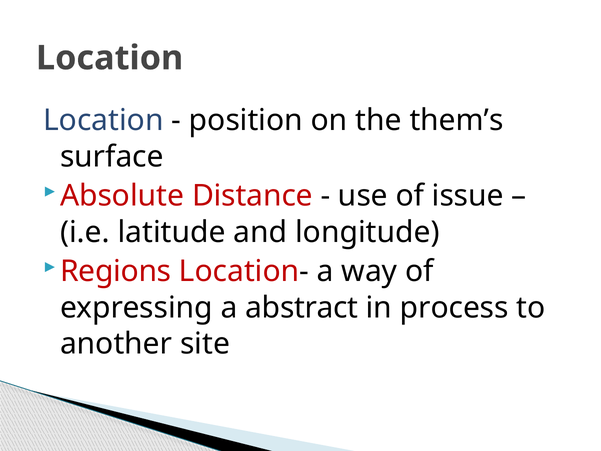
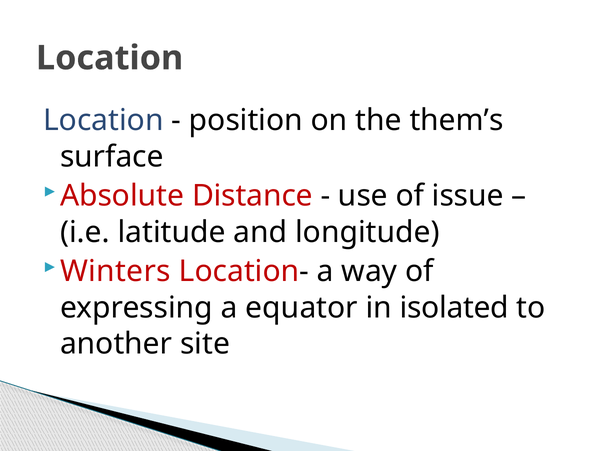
Regions: Regions -> Winters (115, 271)
abstract: abstract -> equator (302, 307)
process: process -> isolated (454, 307)
